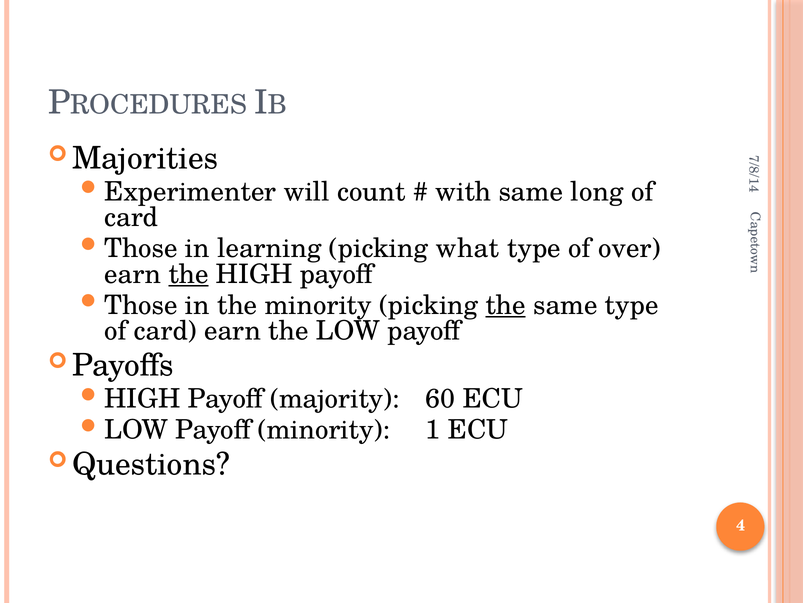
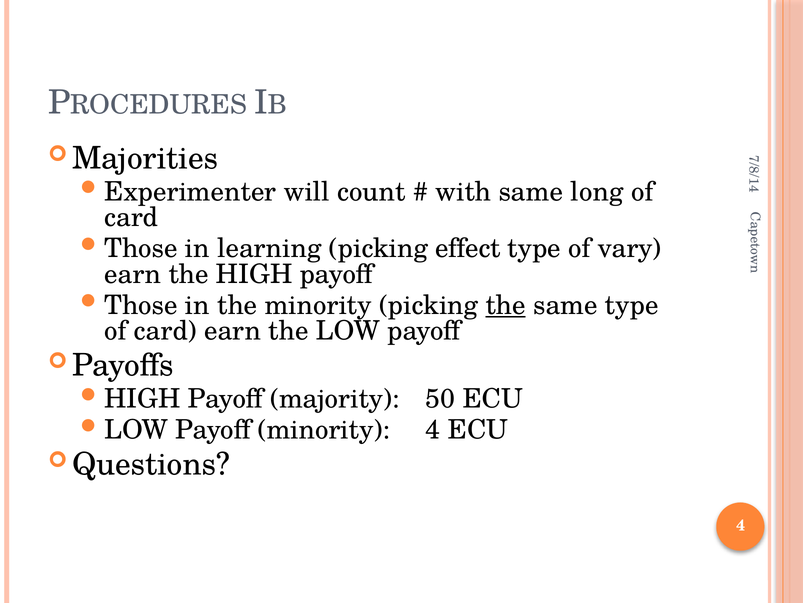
what: what -> effect (468, 248)
over: over -> vary (630, 248)
the underline: present -> none (189, 274)
60: 60 -> 50 (440, 398)
minority 1: 1 -> 4 (433, 430)
